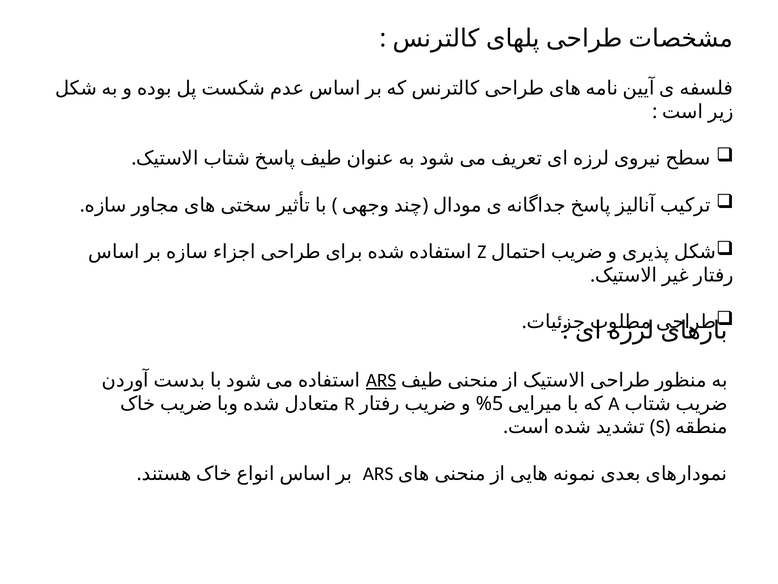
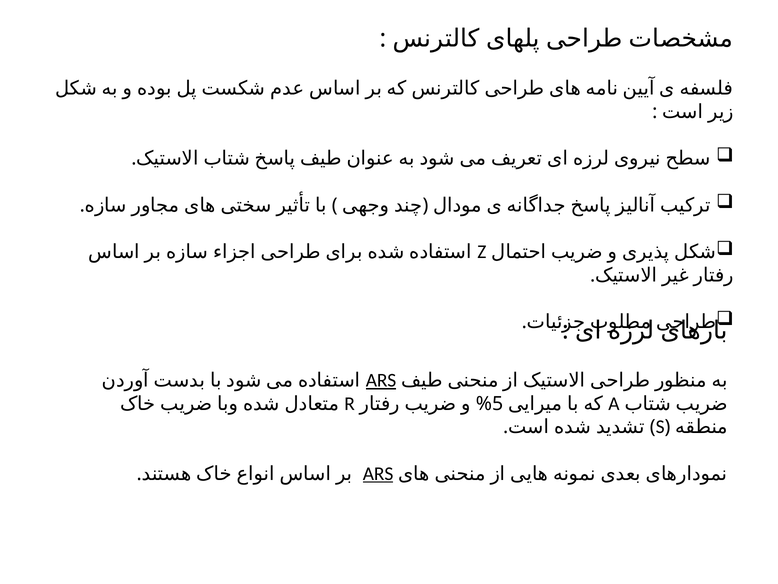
ARS underline: none -> present (378, 473)
